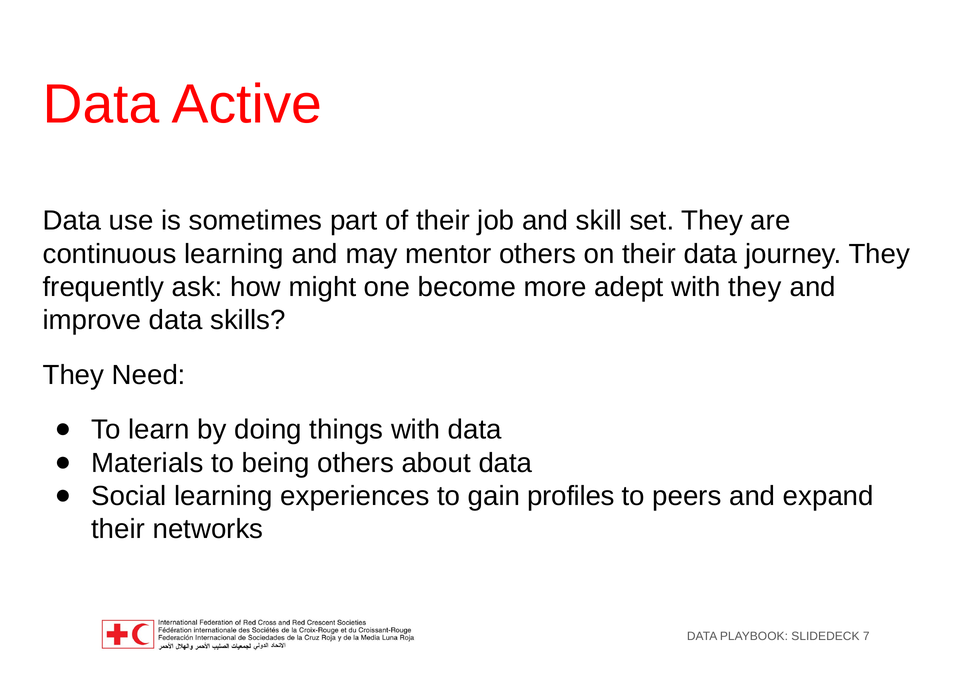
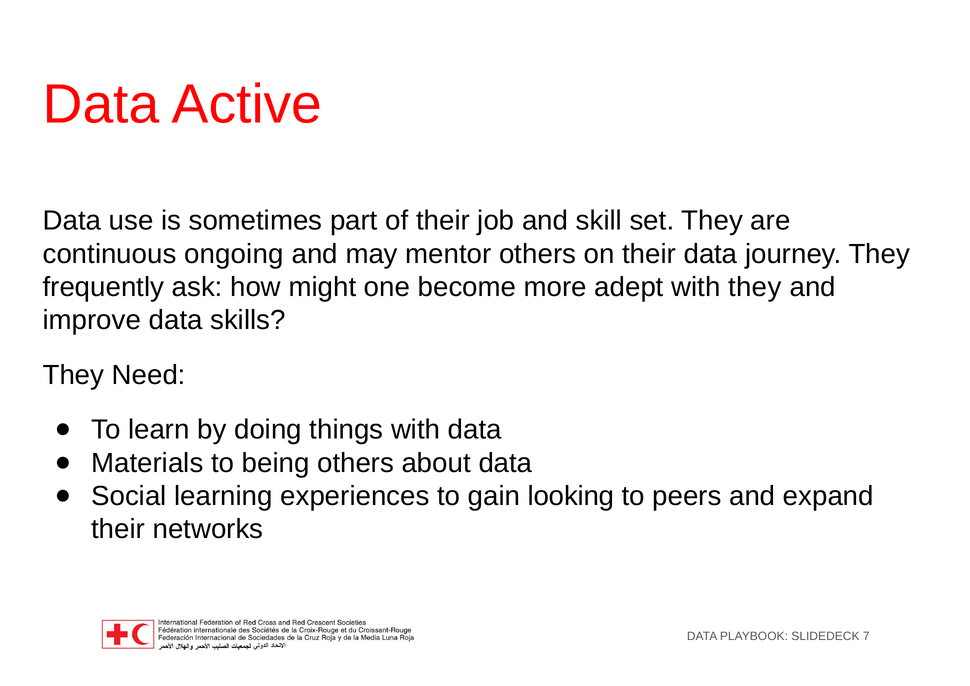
continuous learning: learning -> ongoing (234, 254)
profiles: profiles -> looking (571, 496)
